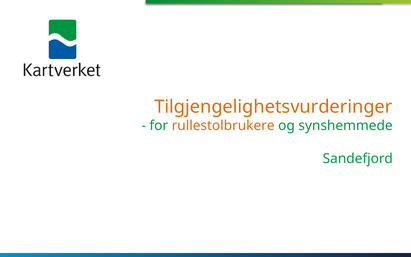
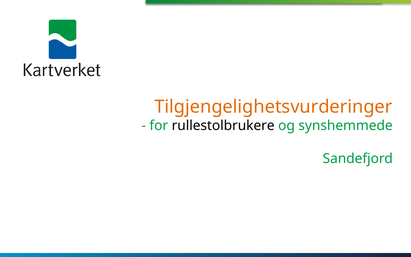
rullestolbrukere colour: orange -> black (223, 126)
